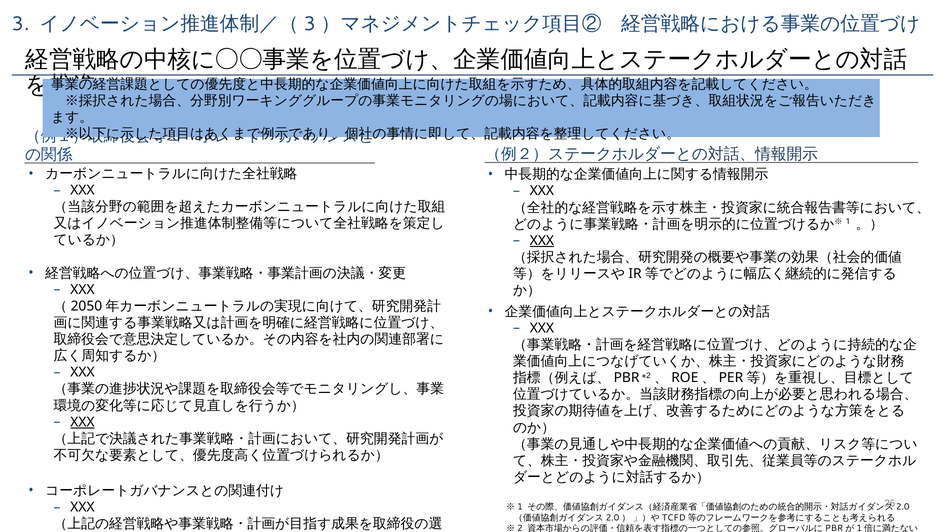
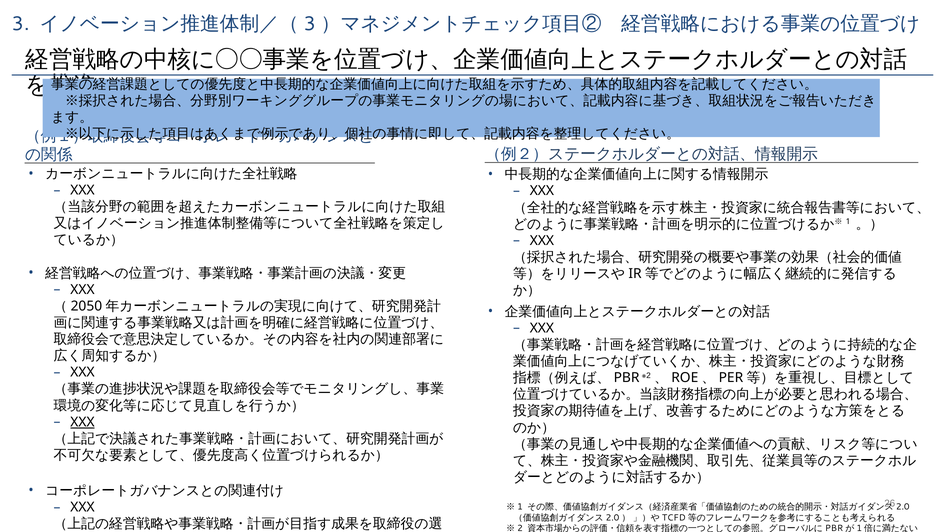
XXX underline: present -> none (542, 240)
